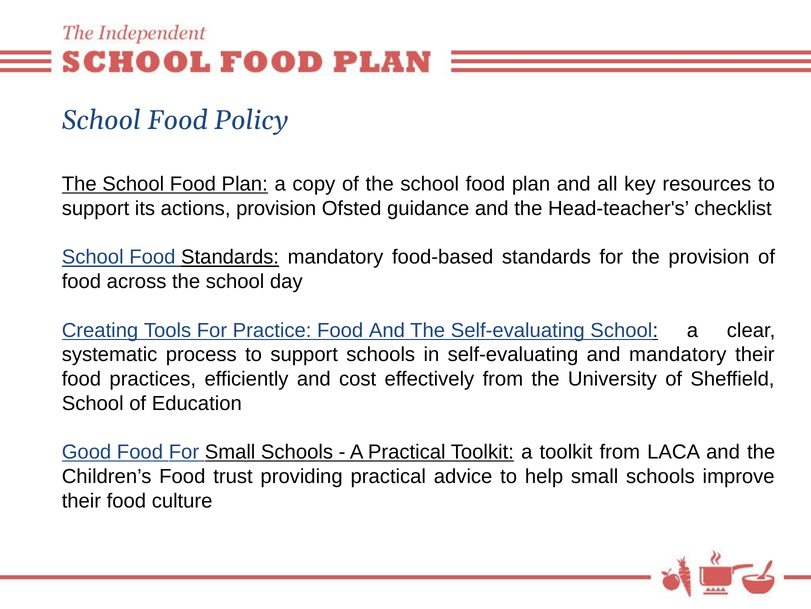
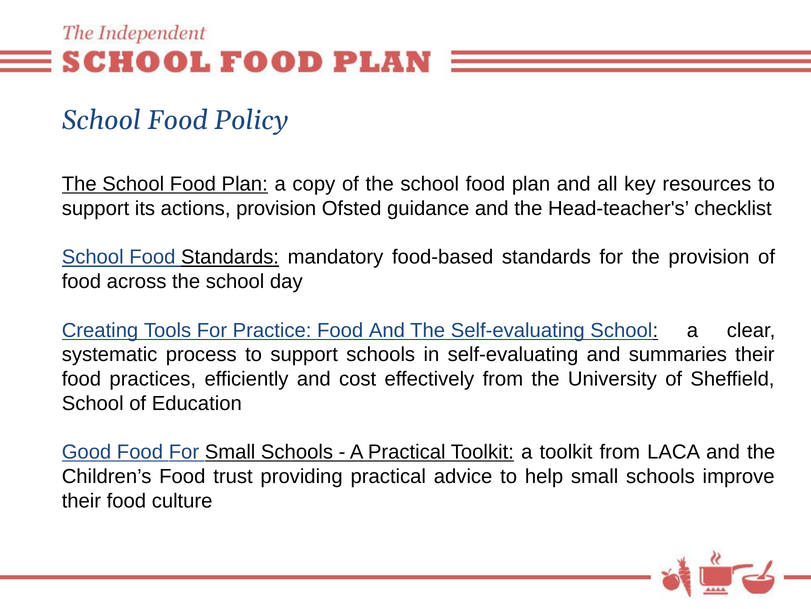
and mandatory: mandatory -> summaries (678, 354)
